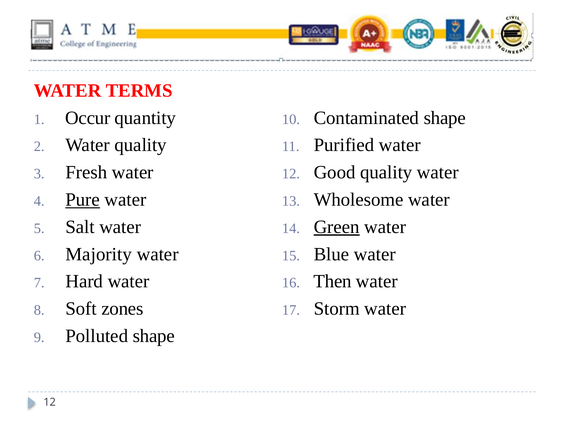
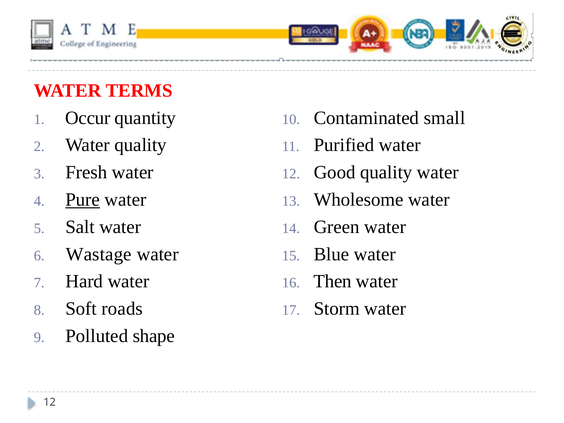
Contaminated shape: shape -> small (445, 118)
Green underline: present -> none (337, 227)
Majority: Majority -> Wastage (99, 254)
zones: zones -> roads (122, 309)
